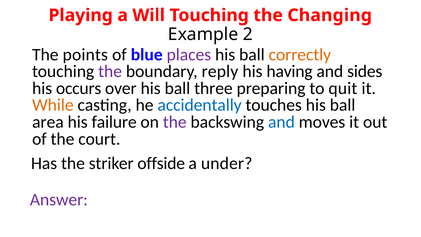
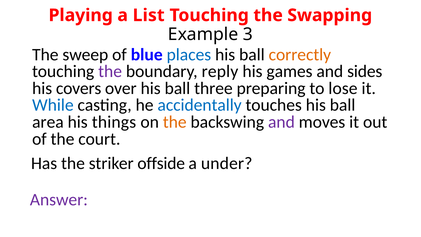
Will: Will -> List (149, 15)
Changing: Changing -> Swapping (330, 15)
2: 2 -> 3 (248, 34)
points: points -> sweep (85, 55)
places colour: purple -> blue (189, 55)
having: having -> games (289, 71)
occurs: occurs -> covers (79, 88)
quit: quit -> lose (343, 88)
While colour: orange -> blue (53, 105)
failure: failure -> things (114, 122)
the colour: purple -> orange (175, 122)
and colour: blue -> purple (281, 122)
